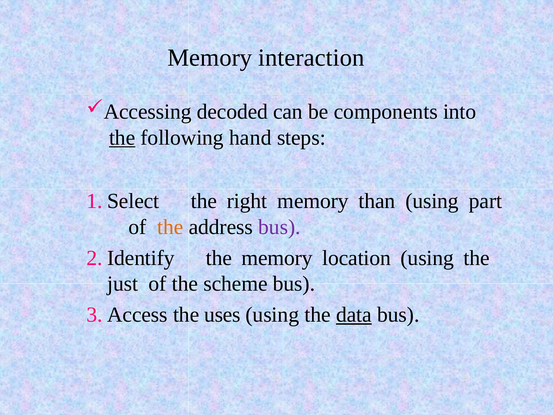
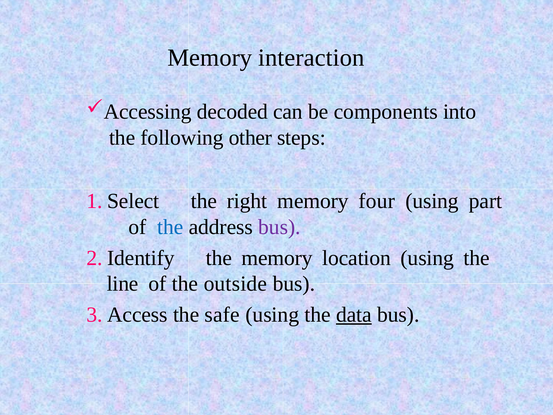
the underline: present -> none (122, 137)
hand: hand -> other (250, 137)
than: than -> four (377, 201)
the colour: orange -> blue (170, 227)
just: just -> line (123, 284)
scheme: scheme -> outside (235, 284)
uses: uses -> safe (222, 315)
